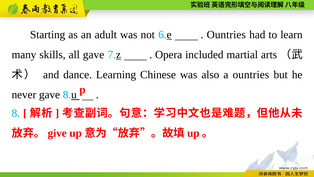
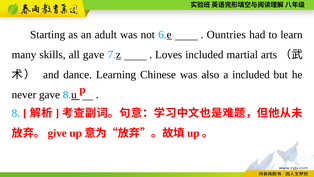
Opera: Opera -> Loves (169, 55)
a ountries: ountries -> included (251, 75)
